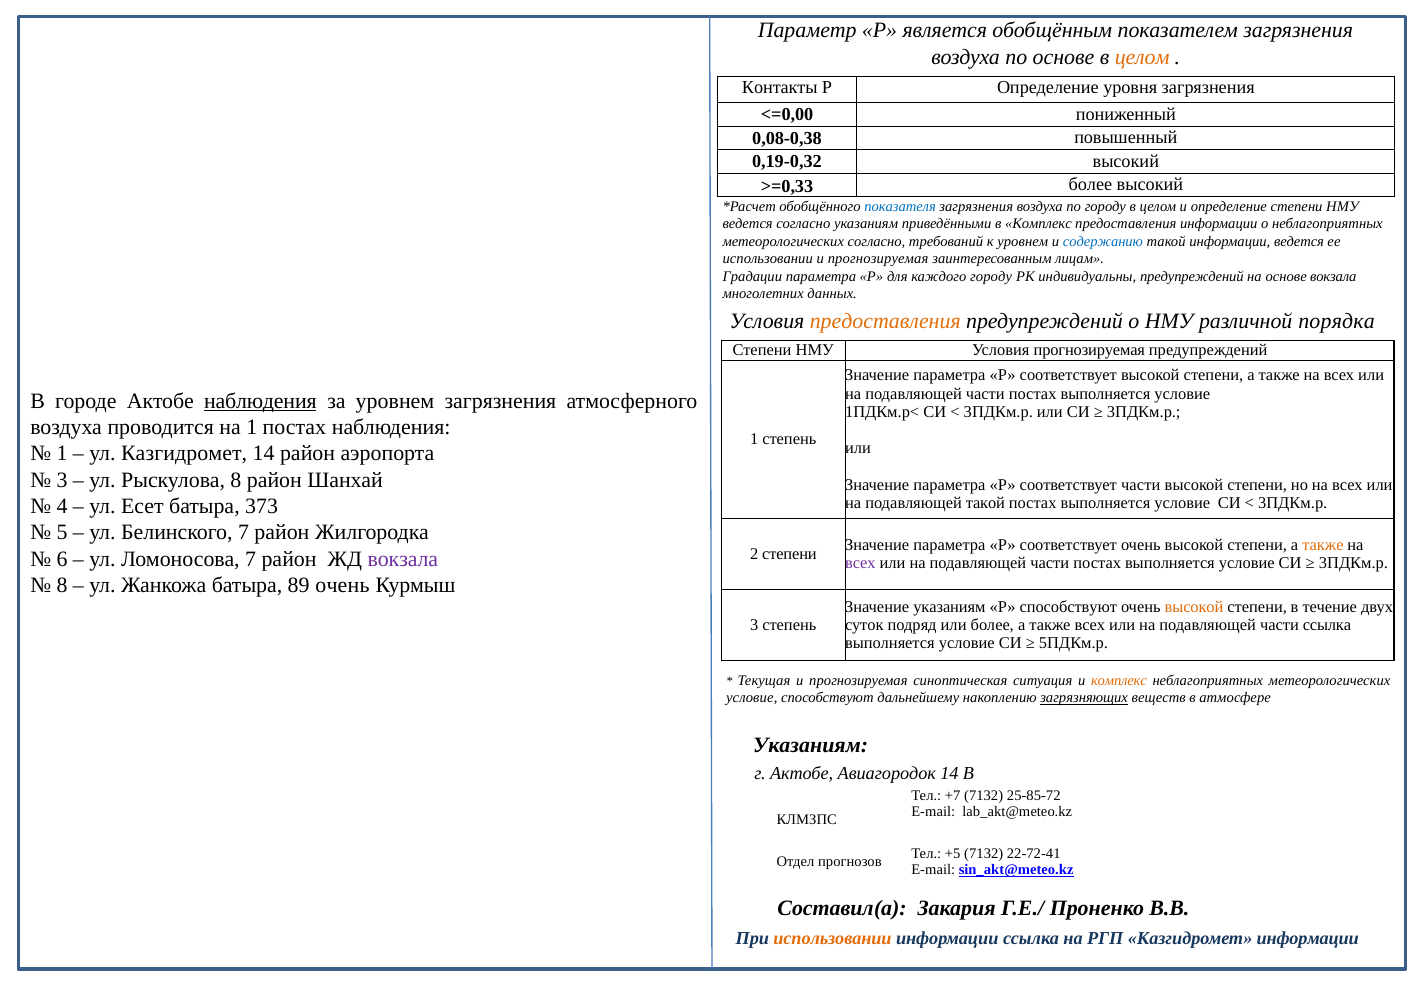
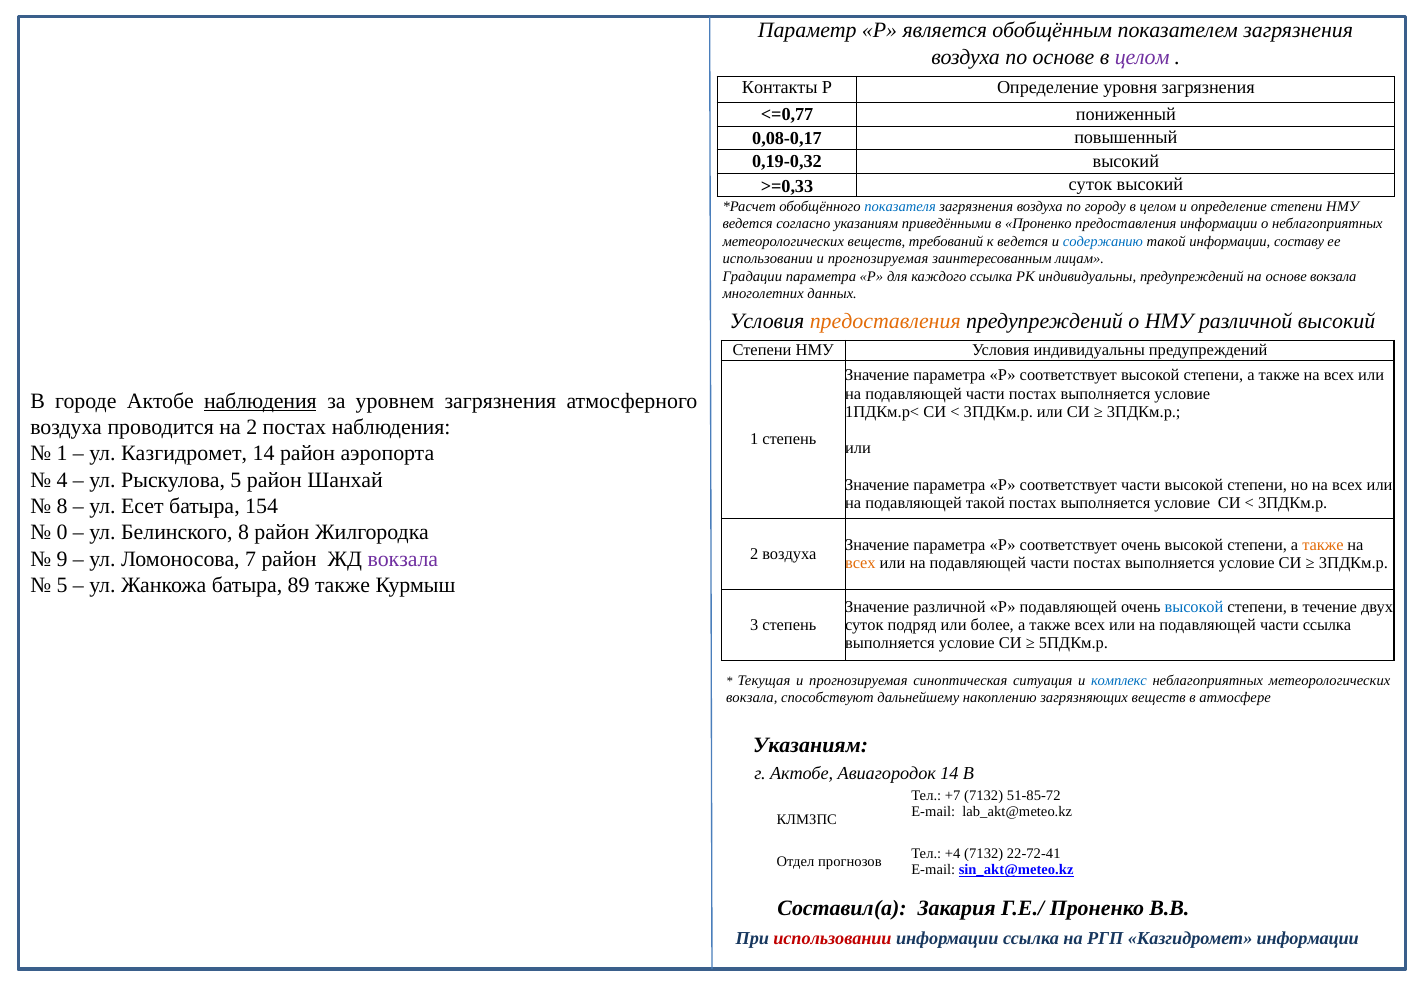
целом colour: orange -> purple (1142, 57)
<=0,00: <=0,00 -> <=0,77 (787, 114)
0,08-0,38: 0,08-0,38 -> 0,08-0,17 (787, 138)
>=0,33 более: более -> суток (1090, 185)
в Комплекс: Комплекс -> Проненко (1038, 224)
метеорологических согласно: согласно -> веществ (876, 242)
к уровнем: уровнем -> ведется (1023, 242)
информации ведется: ведется -> составу (1299, 242)
каждого городу: городу -> ссылка (991, 277)
различной порядка: порядка -> высокий (1337, 321)
Условия прогнозируемая: прогнозируемая -> индивидуальны (1089, 350)
на 1: 1 -> 2 (252, 427)
3: 3 -> 4 (62, 480)
Рыскулова 8: 8 -> 5 (236, 480)
4: 4 -> 8 (62, 506)
373: 373 -> 154 (262, 506)
5: 5 -> 0 (62, 533)
Белинского 7: 7 -> 8 (244, 533)
2 степени: степени -> воздуха (789, 554)
6: 6 -> 9 (62, 559)
всех colour: purple -> orange (860, 563)
8: 8 -> 5 (62, 585)
89 очень: очень -> также (343, 585)
Значение указаниям: указаниям -> различной (949, 607)
Р способствуют: способствуют -> подавляющей (1068, 607)
высокой colour: orange -> blue (1194, 607)
комплекс colour: orange -> blue (1119, 680)
условие: условие -> вокзала (752, 698)
загрязняющих underline: present -> none (1084, 698)
25-85-72: 25-85-72 -> 51-85-72 (1034, 795)
+5: +5 -> +4 (953, 853)
использовании colour: orange -> red (833, 939)
